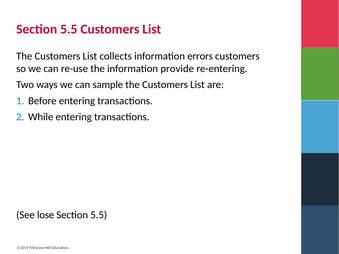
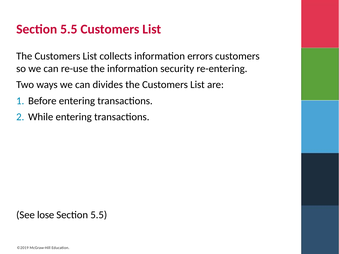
provide: provide -> security (177, 69)
sample: sample -> divides (108, 85)
